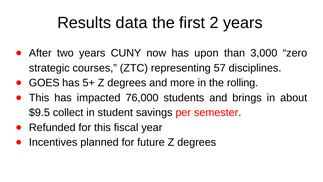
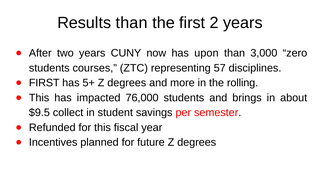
Results data: data -> than (132, 23)
strategic: strategic -> students (49, 68)
GOES: GOES -> FIRST (44, 83)
